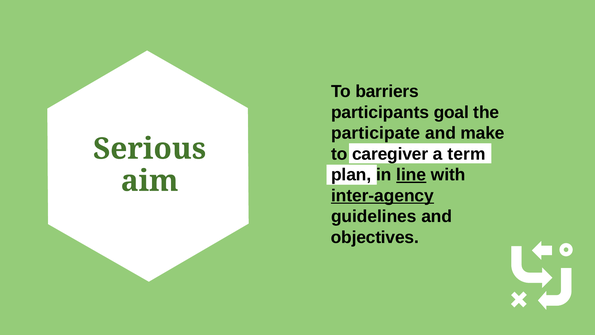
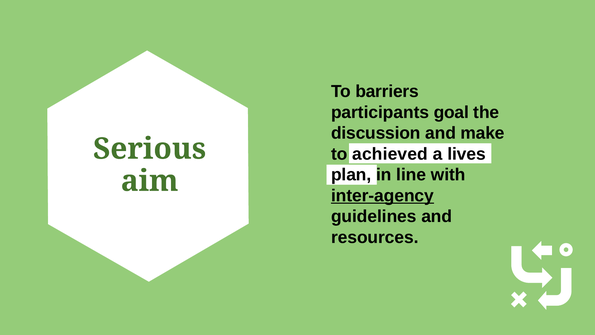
participate: participate -> discussion (376, 133)
caregiver: caregiver -> achieved (390, 154)
term: term -> lives (467, 154)
line underline: present -> none (411, 175)
objectives: objectives -> resources (375, 237)
